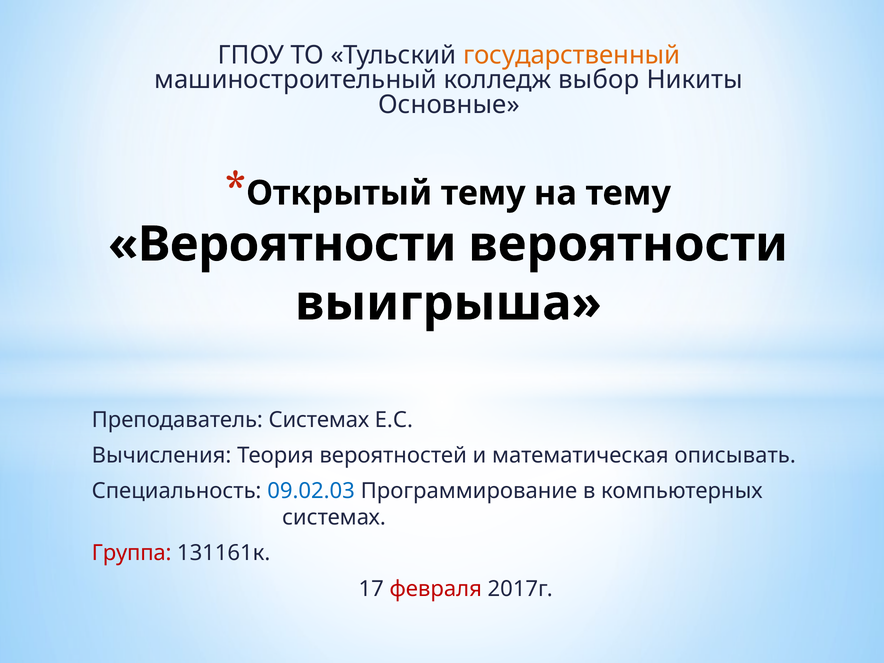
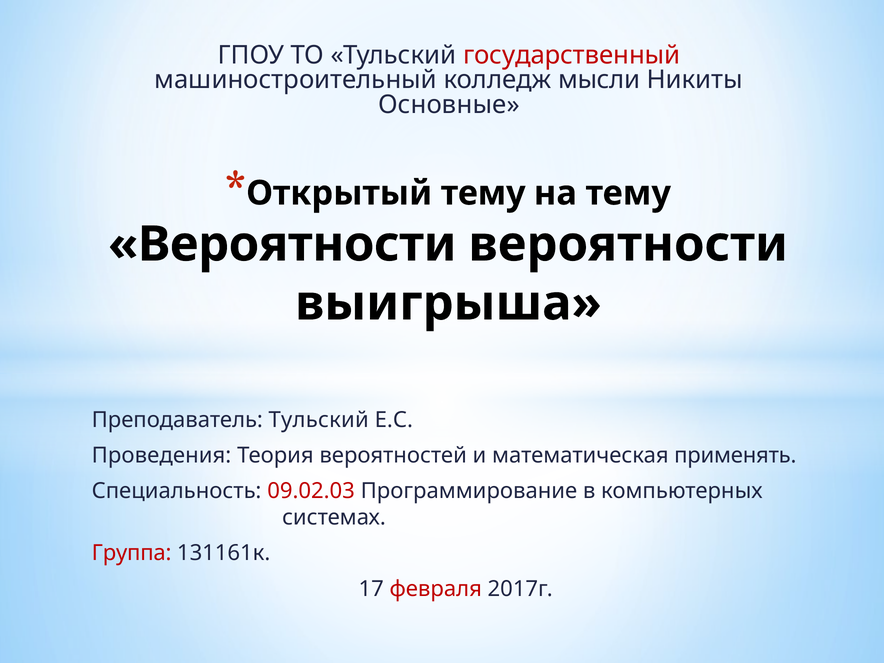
государственный colour: orange -> red (572, 55)
выбор: выбор -> мысли (599, 80)
Преподаватель Системах: Системах -> Тульский (319, 420)
Вычисления: Вычисления -> Проведения (162, 455)
описывать: описывать -> применять (735, 455)
09.02.03 colour: blue -> red (311, 491)
